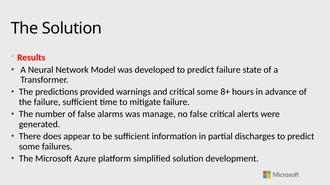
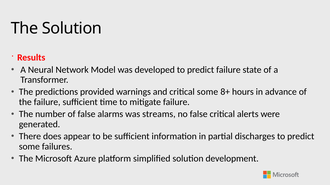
manage: manage -> streams (159, 114)
